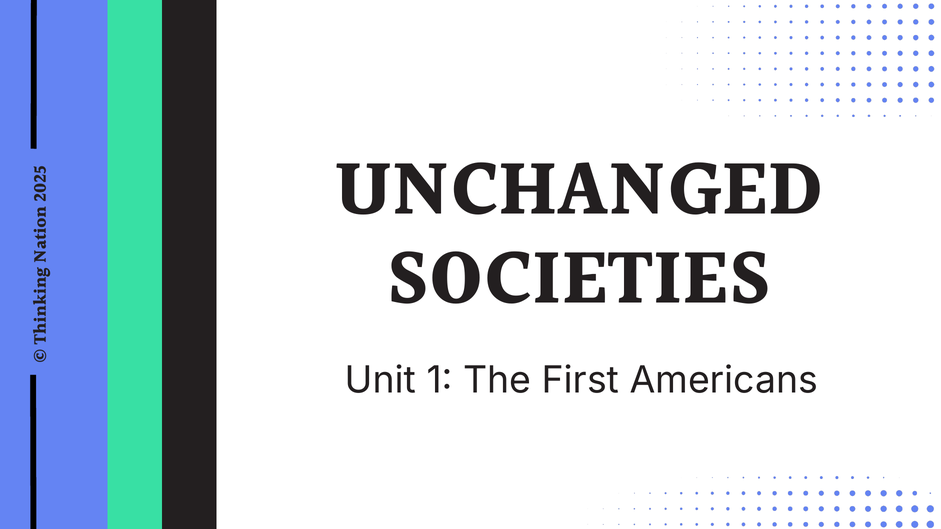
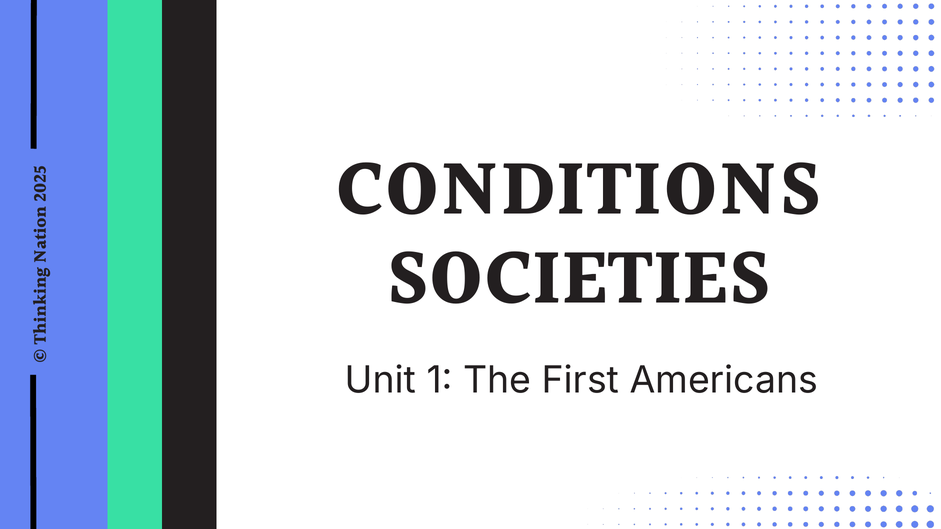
UNCHANGED: UNCHANGED -> CONDITIONS (578, 192)
